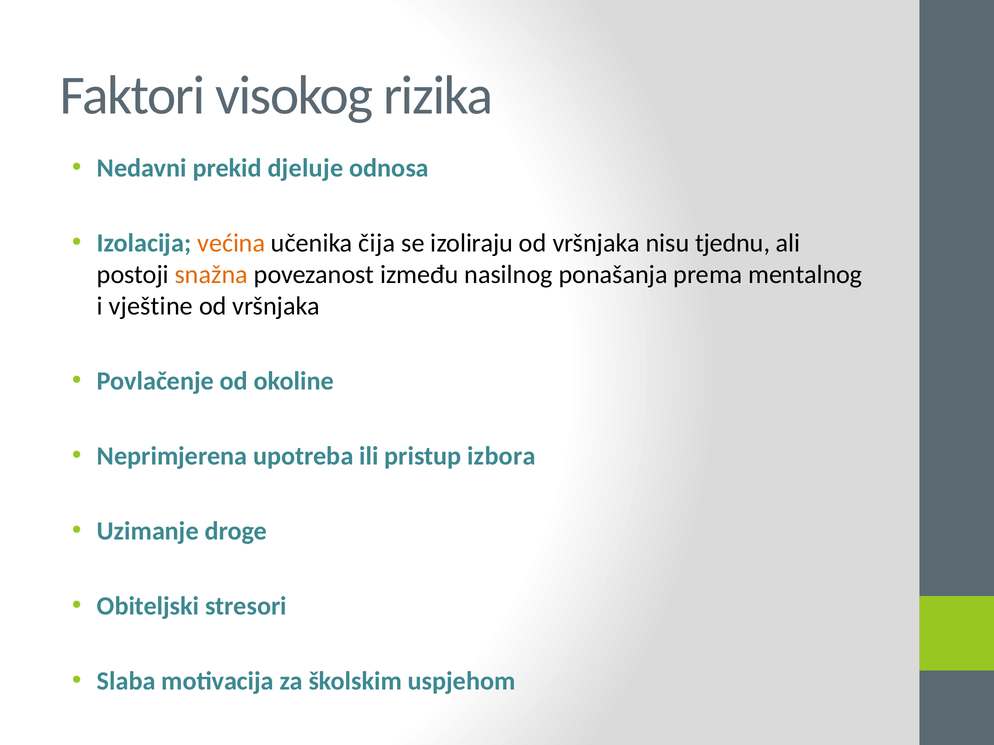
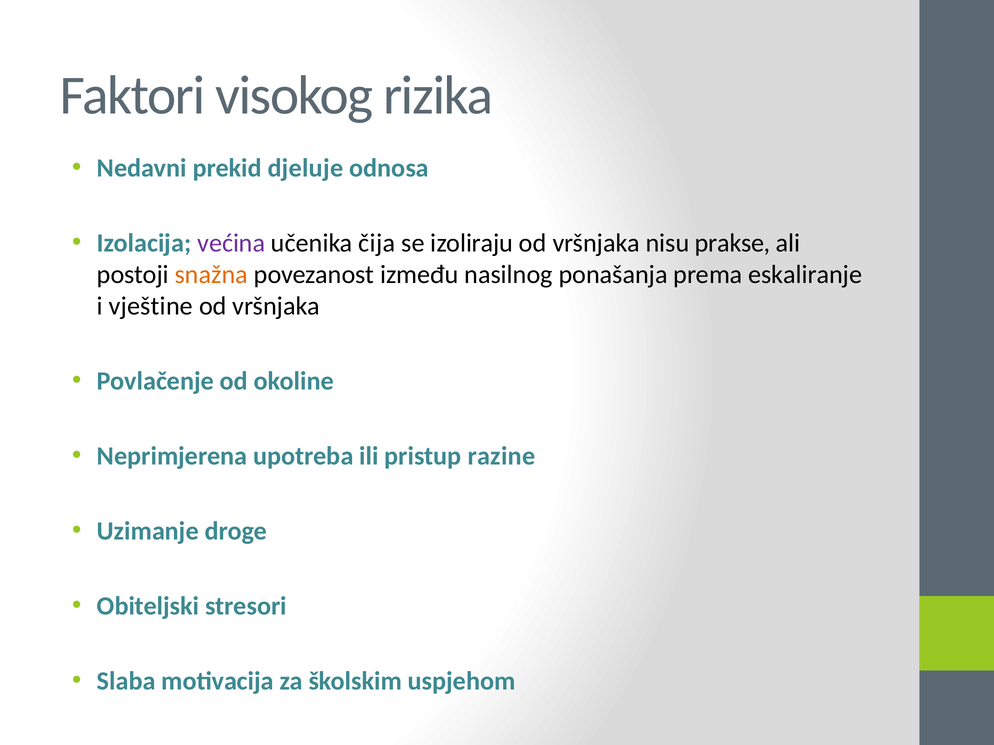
većina colour: orange -> purple (231, 243)
tjednu: tjednu -> prakse (733, 243)
mentalnog: mentalnog -> eskaliranje (805, 275)
izbora: izbora -> razine (501, 456)
